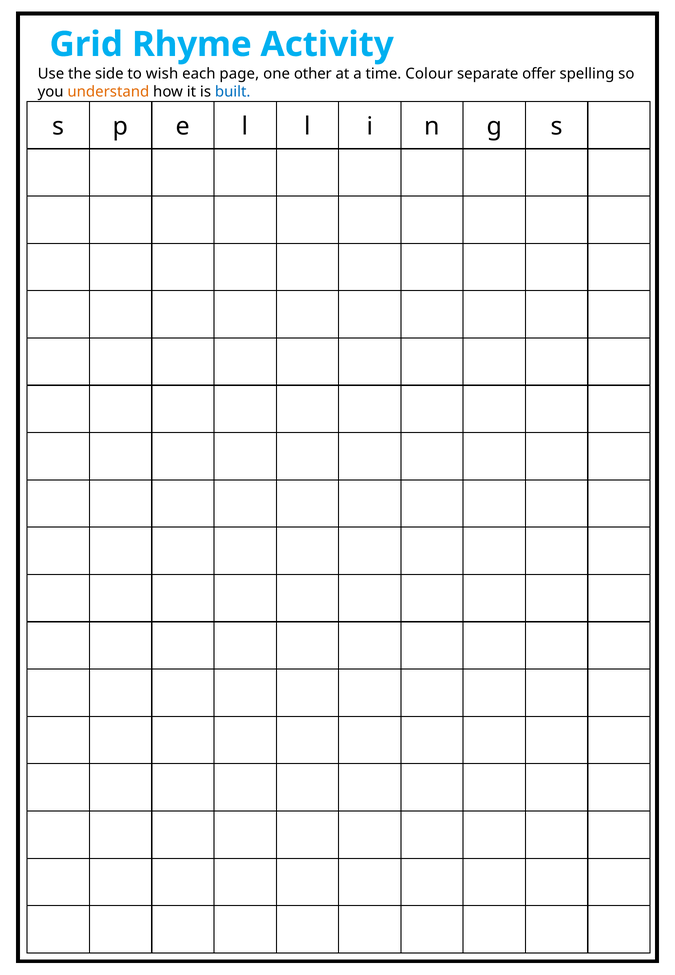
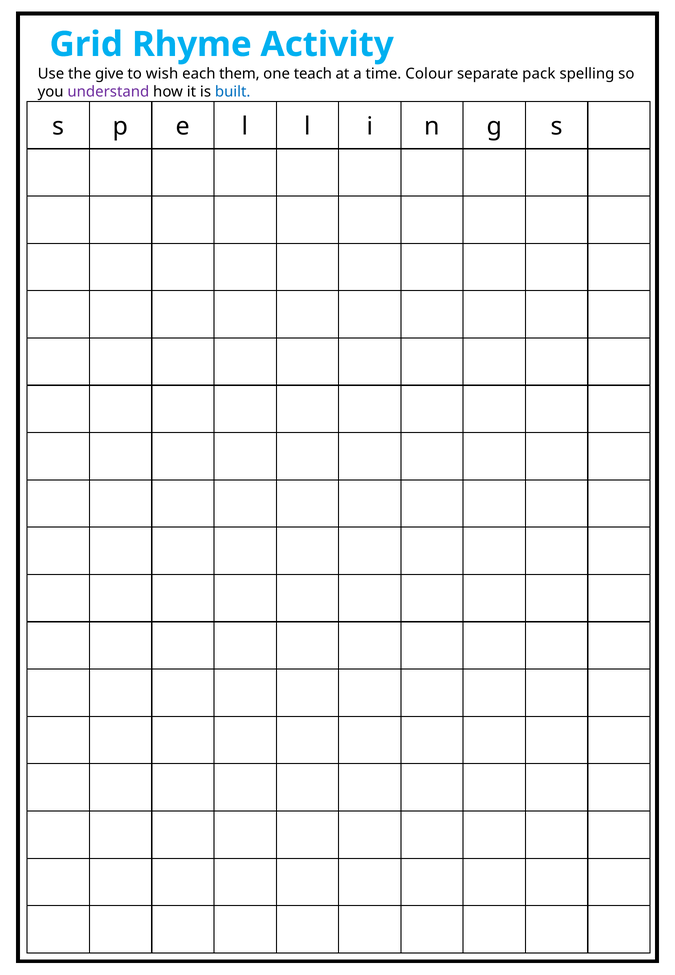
side: side -> give (109, 74)
page: page -> them (239, 74)
other: other -> teach (313, 74)
offer: offer -> pack (539, 74)
understand colour: orange -> purple (108, 92)
